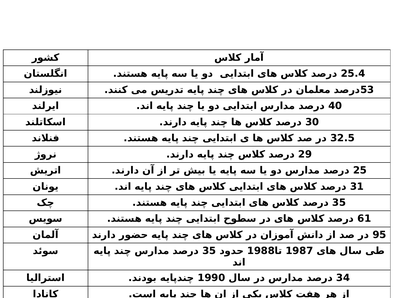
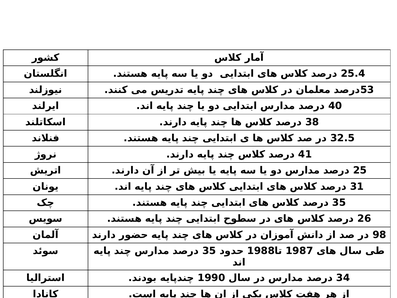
30: 30 -> 38 (312, 122)
29: 29 -> 41 (305, 154)
61: 61 -> 26 (364, 219)
95: 95 -> 98 (379, 235)
